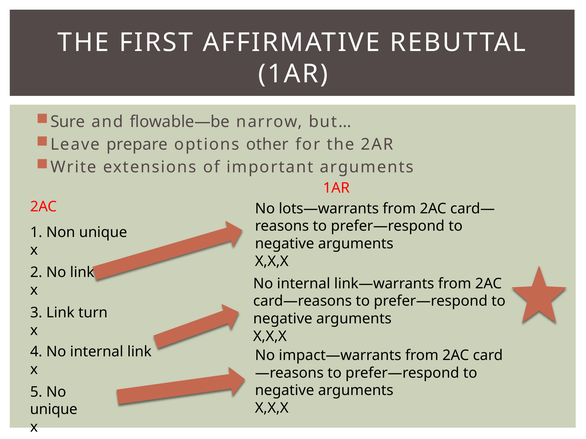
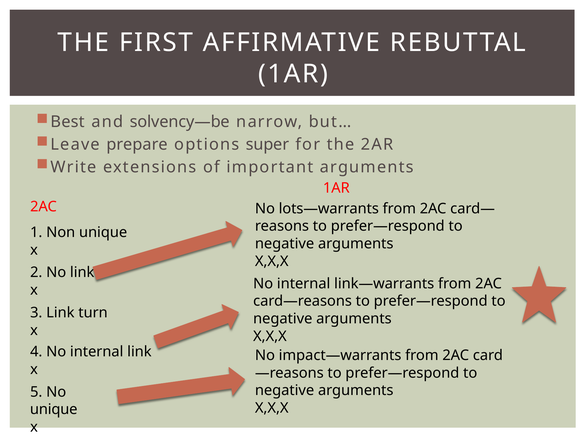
Sure: Sure -> Best (68, 122)
flowable—be: flowable—be -> solvency—be (180, 122)
other: other -> super (267, 145)
